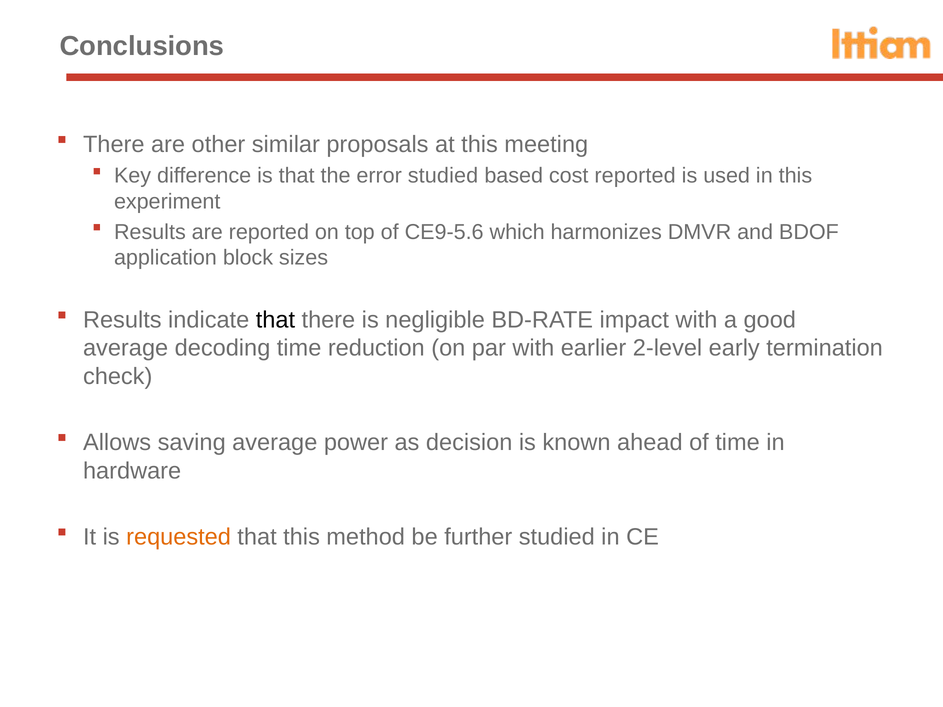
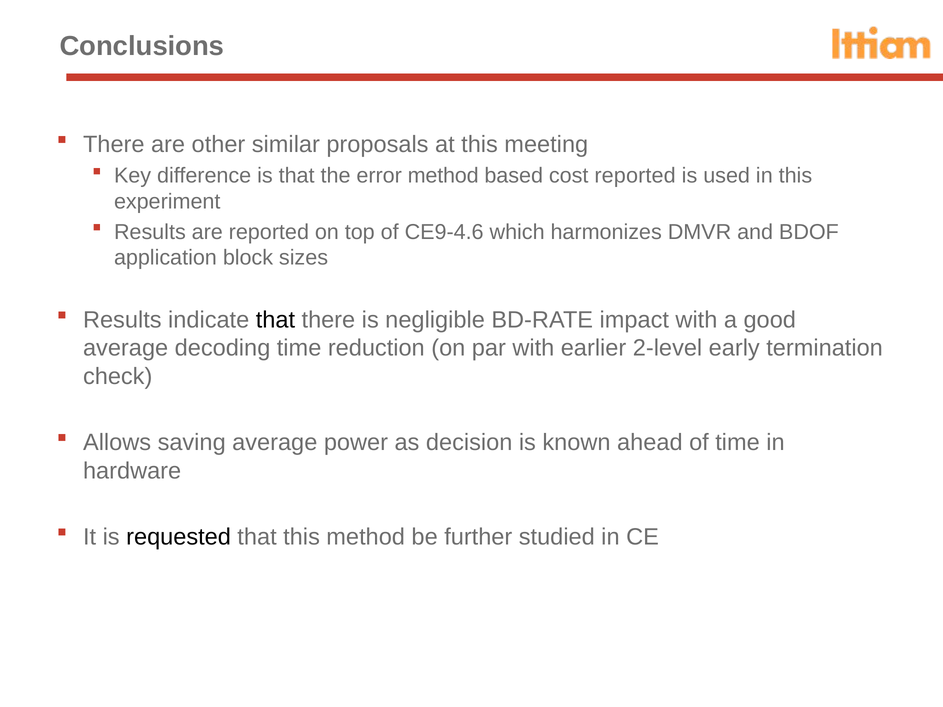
error studied: studied -> method (443, 176)
CE9-5.6: CE9-5.6 -> CE9-4.6 (444, 232)
requested colour: orange -> black (179, 537)
